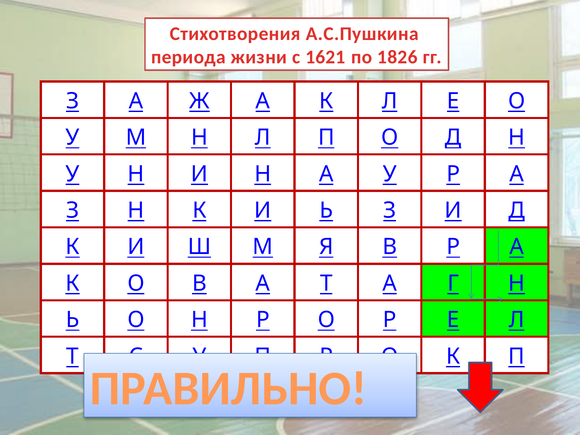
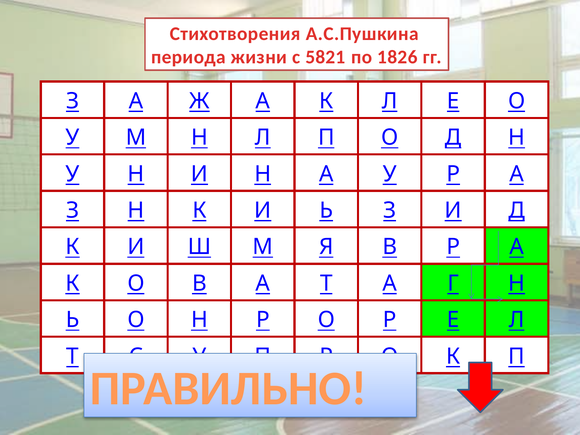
1621: 1621 -> 5821 (326, 57)
